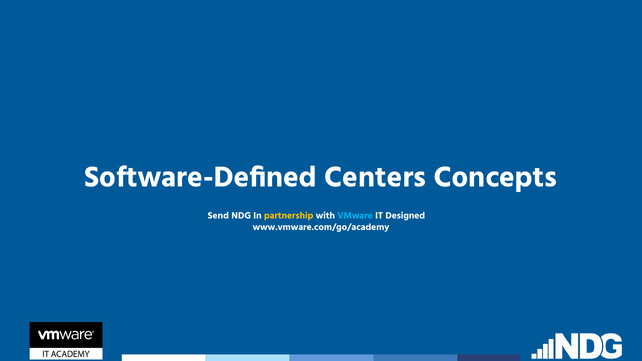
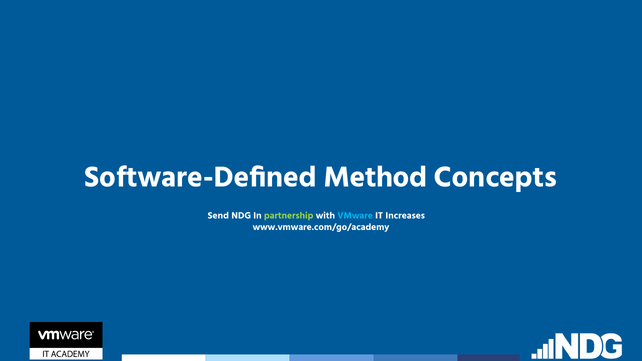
Centers: Centers -> Method (375, 177)
partnership colour: yellow -> light green (289, 216)
Designed: Designed -> Increases (405, 216)
